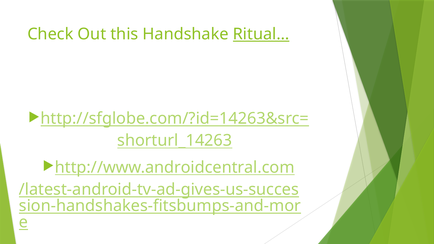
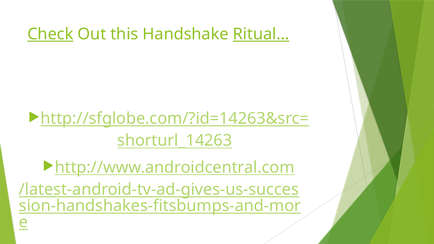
Check underline: none -> present (50, 34)
